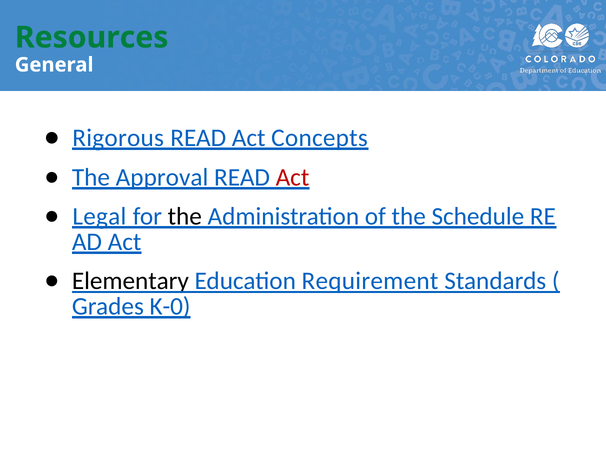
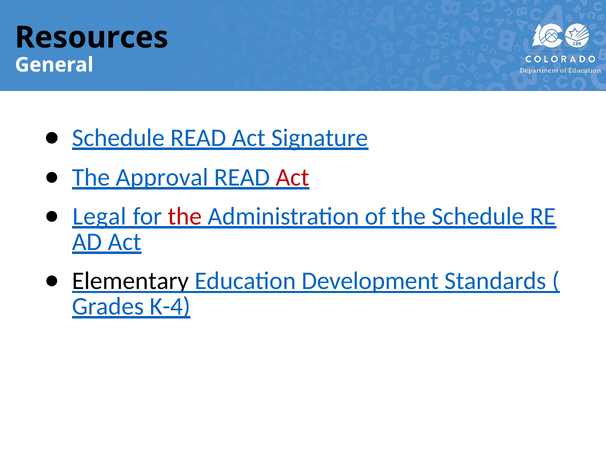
Resources colour: green -> black (92, 37)
Rigorous: Rigorous -> Schedule (118, 138)
Concepts: Concepts -> Signature (320, 138)
the colour: black -> red (185, 216)
Requirement: Requirement -> Development (370, 281)
K-0: K-0 -> K-4 (170, 306)
